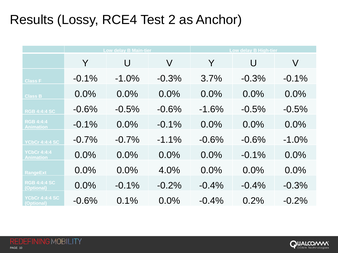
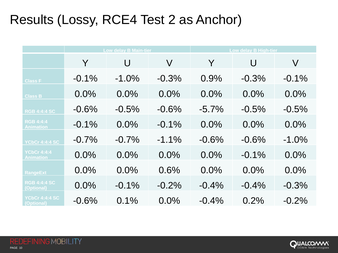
3.7%: 3.7% -> 0.9% (211, 79)
-1.6%: -1.6% -> -5.7% (211, 109)
4.0%: 4.0% -> 0.6% (169, 171)
